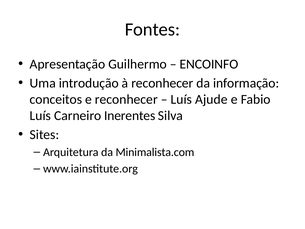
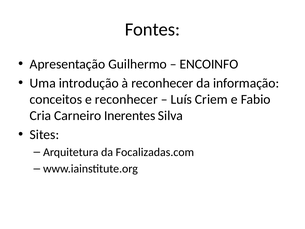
Ajude: Ajude -> Criem (211, 99)
Luís: Luís -> Cria (40, 116)
Minimalista.com: Minimalista.com -> Focalizadas.com (155, 152)
